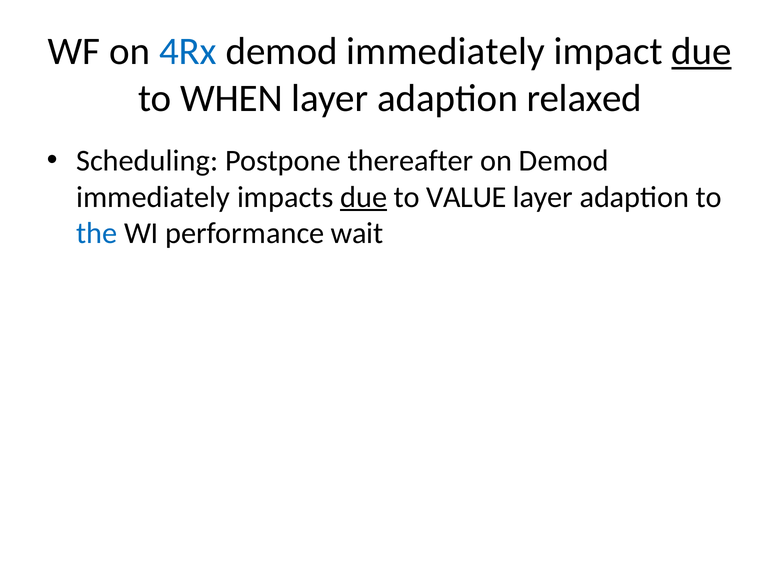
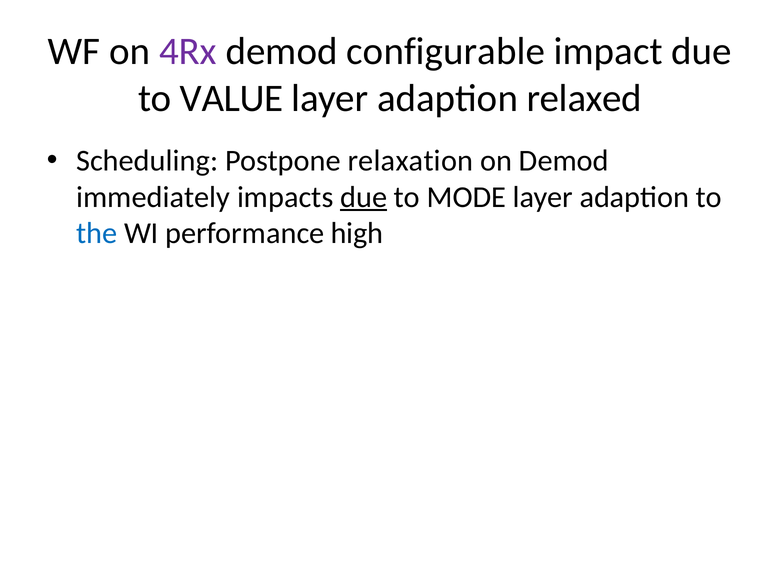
4Rx colour: blue -> purple (188, 51)
immediately: immediately -> configurable (446, 51)
due underline: present -> none (702, 51)
WHEN: WHEN -> VALUE (232, 98)
thereafter: thereafter -> relaxation (410, 161)
VALUE: VALUE -> MODE (466, 197)
wait: wait -> high (357, 233)
